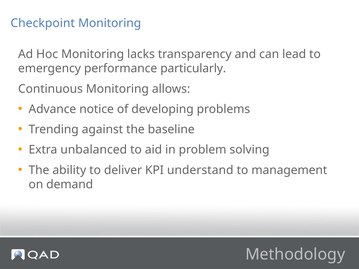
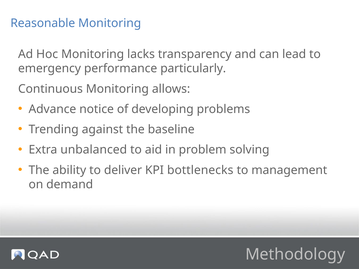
Checkpoint: Checkpoint -> Reasonable (43, 23)
understand: understand -> bottlenecks (200, 170)
